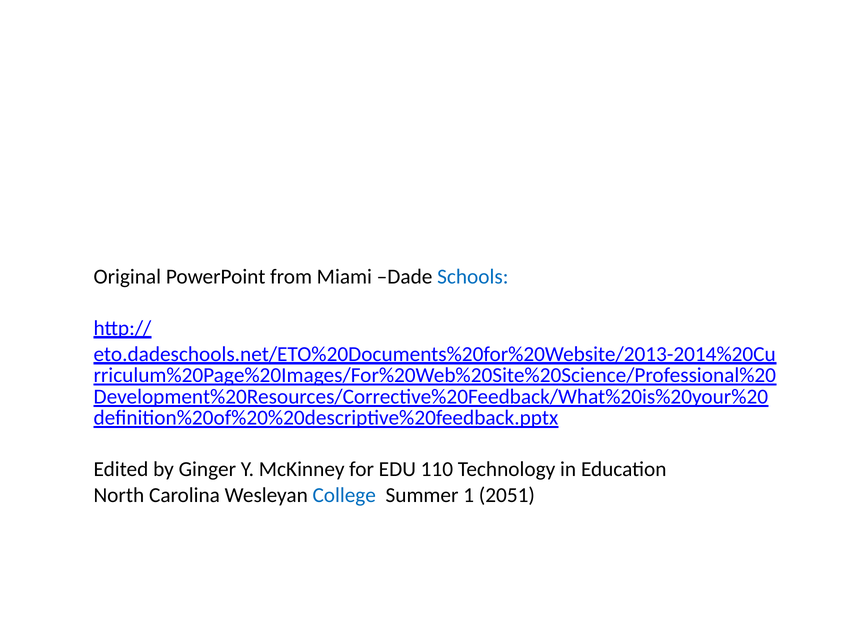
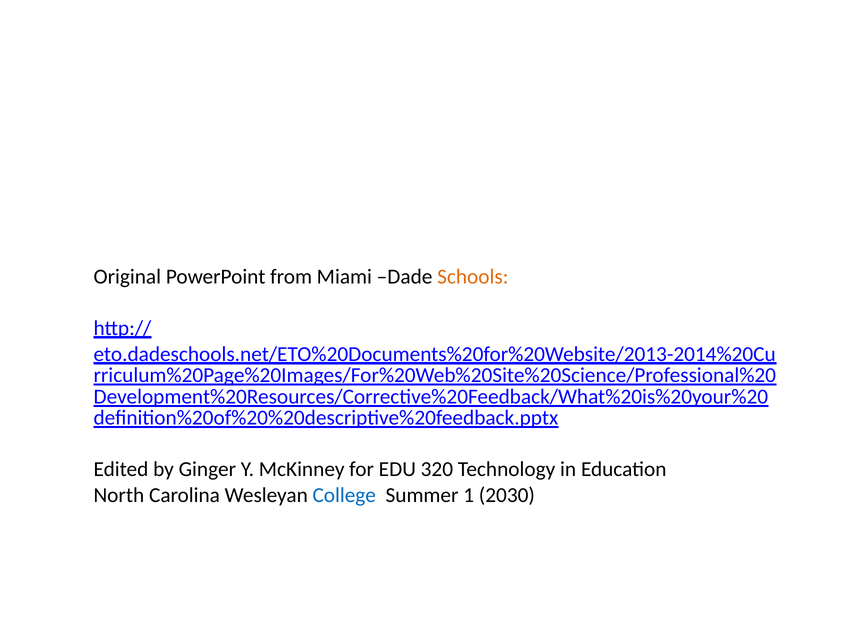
Schools colour: blue -> orange (473, 277)
110: 110 -> 320 (437, 469)
2051: 2051 -> 2030 (507, 495)
